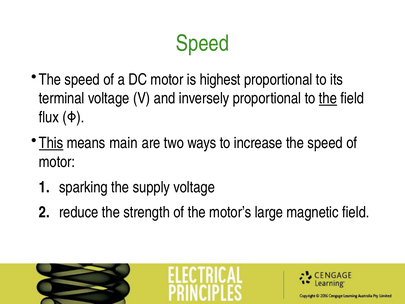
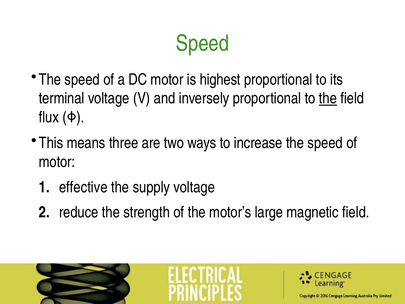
This underline: present -> none (51, 143)
main: main -> three (124, 143)
sparking: sparking -> effective (83, 187)
